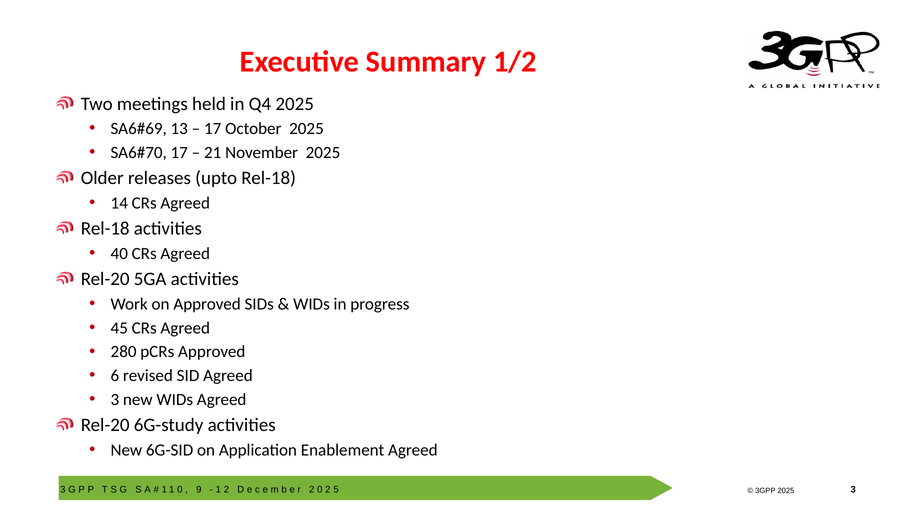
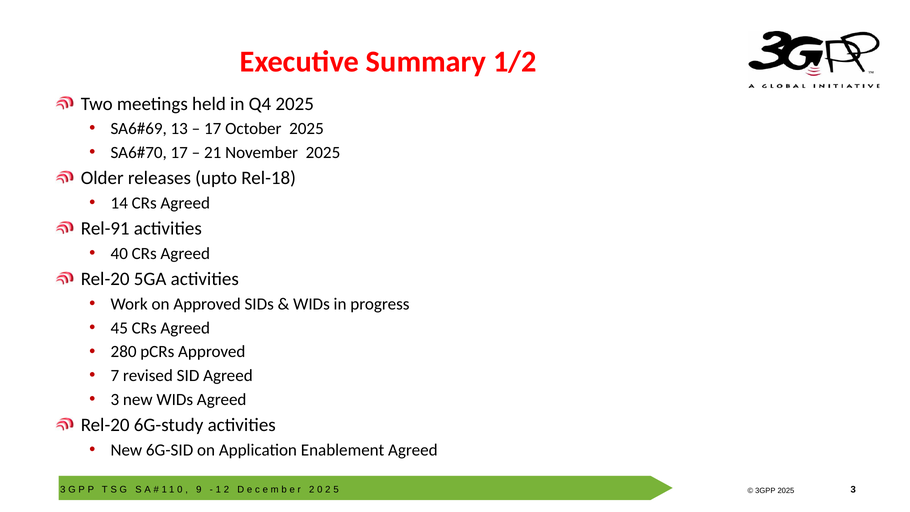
Rel-18: Rel-18 -> Rel-91 (105, 229)
6: 6 -> 7 (115, 376)
